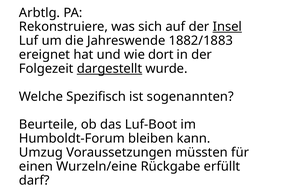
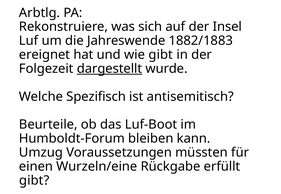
Insel underline: present -> none (227, 27)
wie dort: dort -> gibt (161, 55)
sogenannten: sogenannten -> antisemitisch (190, 97)
darf: darf -> gibt (34, 181)
